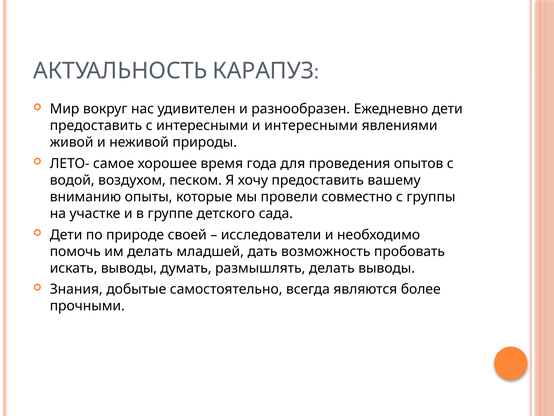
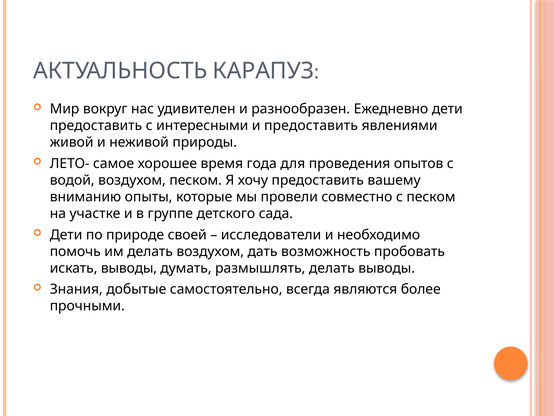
и интересными: интересными -> предоставить (311, 126)
с группы: группы -> песком (431, 197)
делать младшей: младшей -> воздухом (210, 251)
